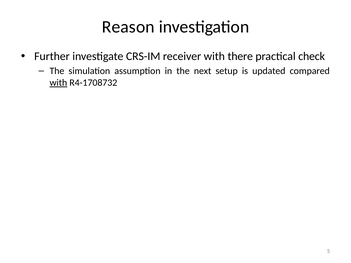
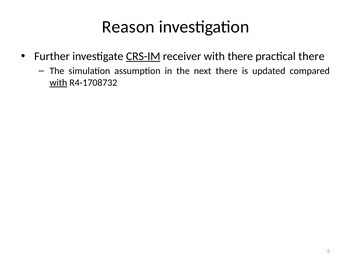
CRS-IM underline: none -> present (143, 56)
practical check: check -> there (311, 56)
next setup: setup -> there (227, 71)
